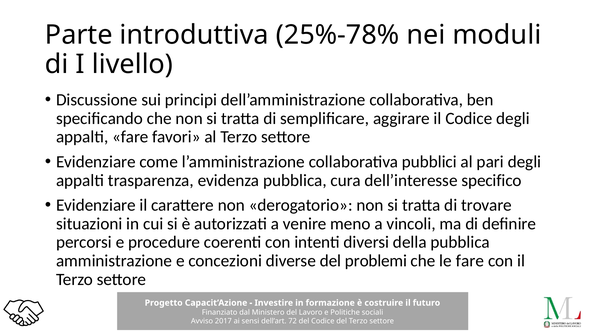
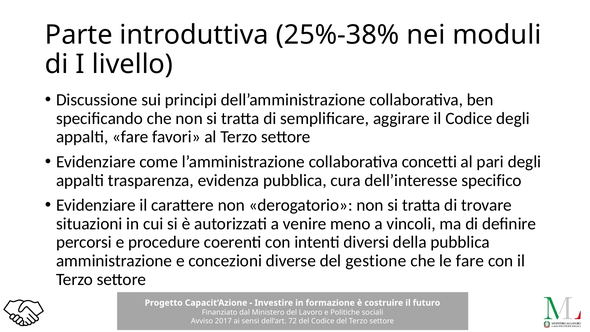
25%-78%: 25%-78% -> 25%-38% (338, 35)
pubblici: pubblici -> concetti (429, 162)
problemi: problemi -> gestione (376, 261)
